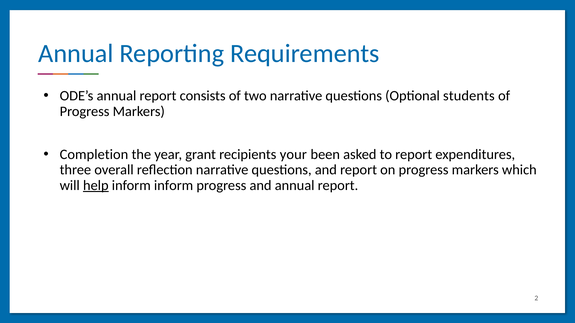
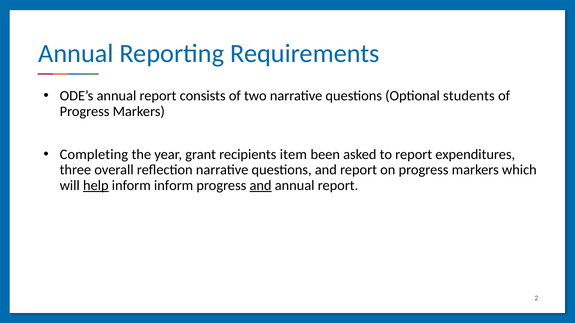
Completion: Completion -> Completing (94, 154)
your: your -> item (293, 154)
and underline: none -> present (261, 186)
